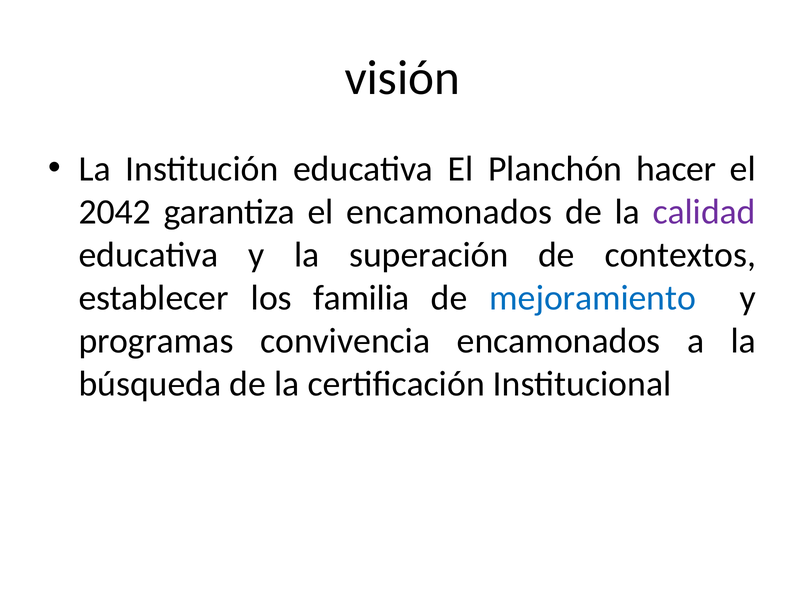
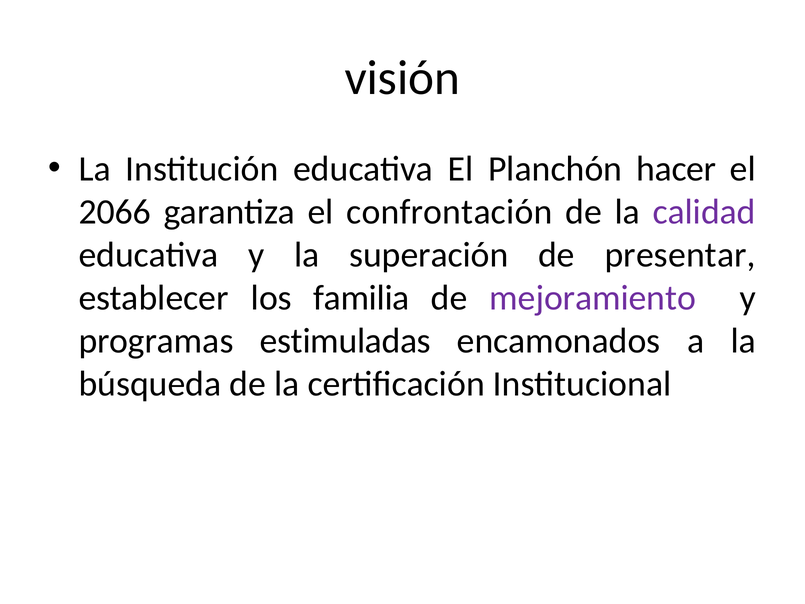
2042: 2042 -> 2066 (115, 212)
el encamonados: encamonados -> confrontación (449, 212)
contextos: contextos -> presentar (680, 255)
mejoramiento colour: blue -> purple (593, 298)
convivencia: convivencia -> estimuladas (345, 341)
